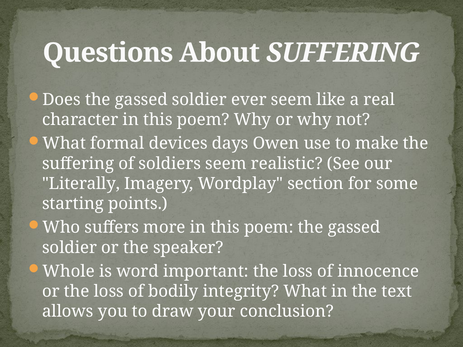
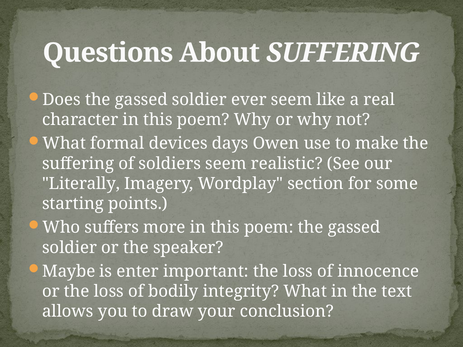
Whole: Whole -> Maybe (69, 272)
word: word -> enter (138, 272)
